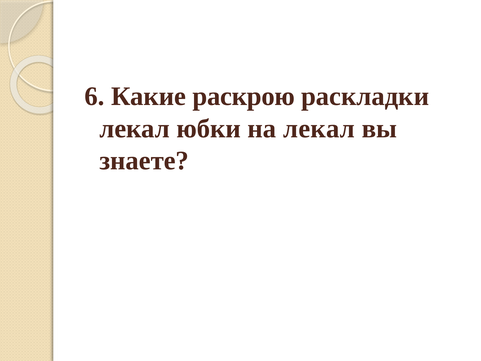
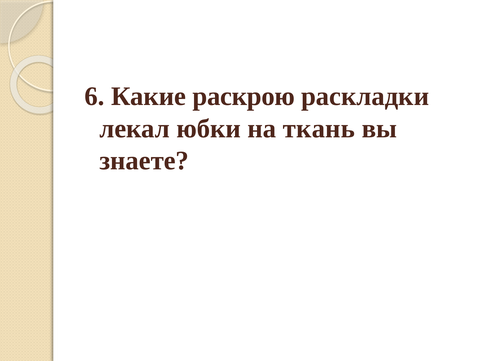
на лекал: лекал -> ткань (319, 128)
